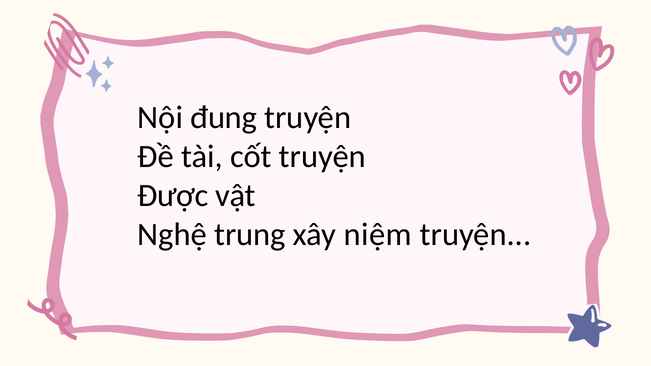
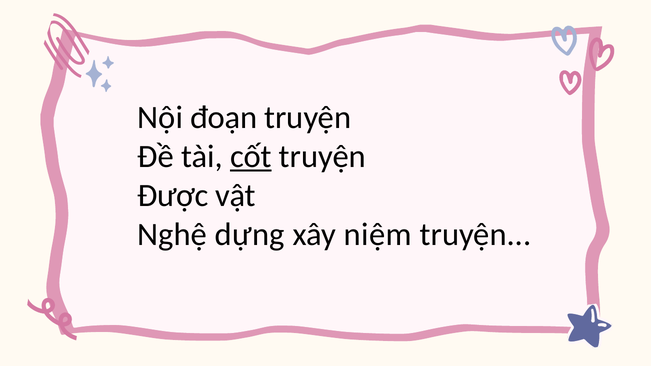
đung: đung -> đoạn (224, 117)
cốt underline: none -> present (251, 156)
trung: trung -> dựng (250, 235)
